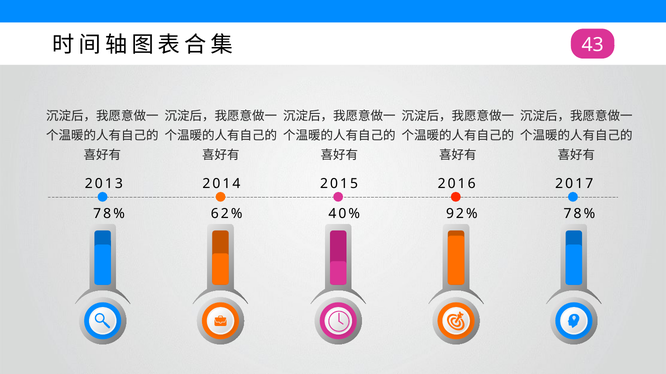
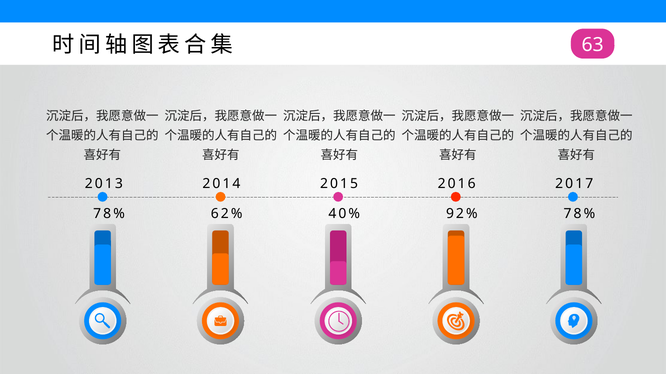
43: 43 -> 63 (593, 45)
